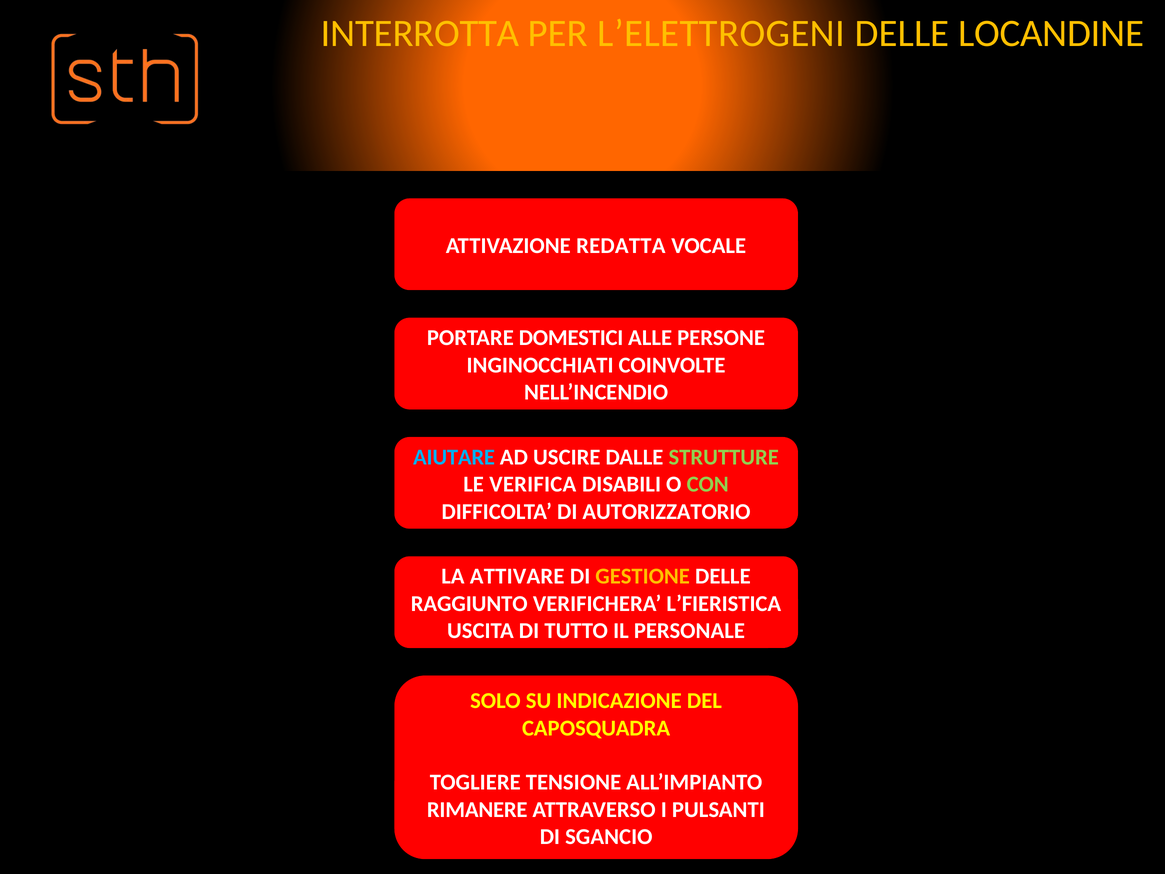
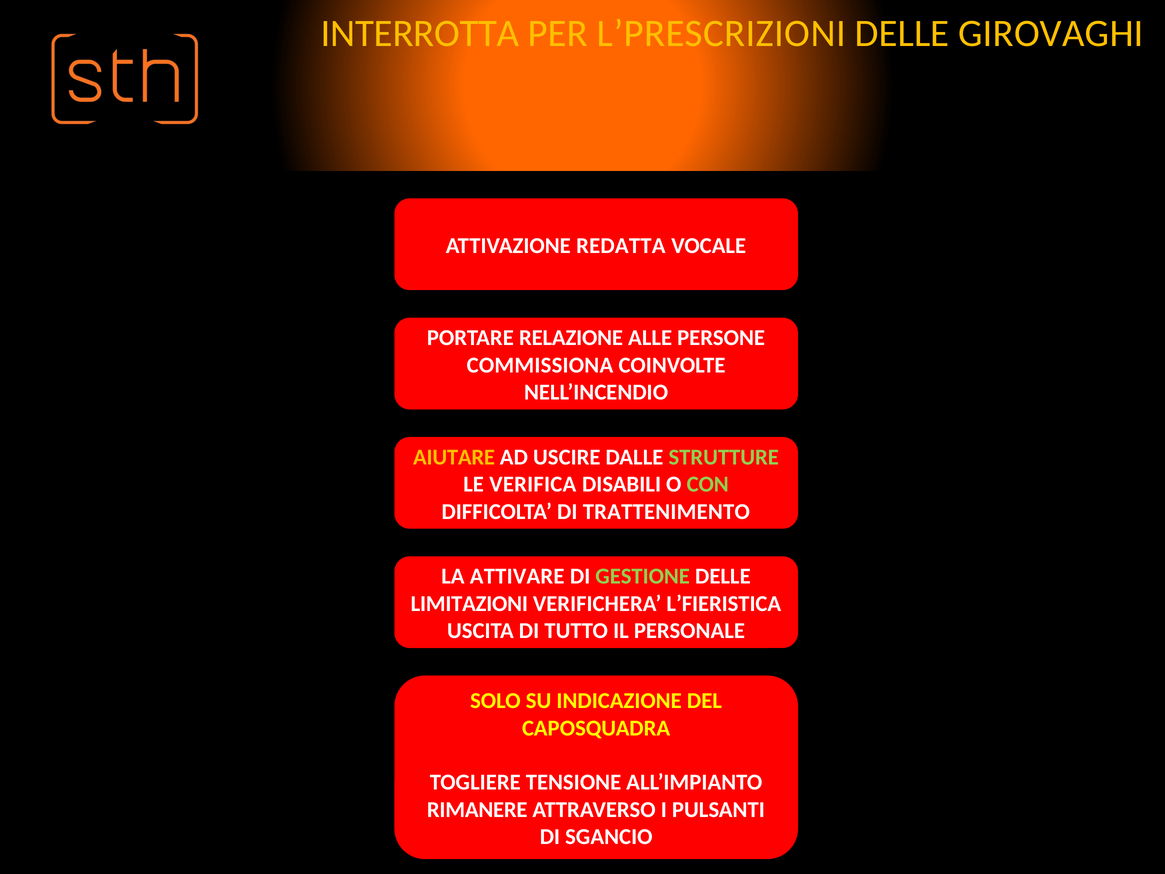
L’ELETTROGENI: L’ELETTROGENI -> L’PRESCRIZIONI (721, 33)
LOCANDINE: LOCANDINE -> GIROVAGHI (1051, 33)
DOMESTICI: DOMESTICI -> RELAZIONE (571, 338)
INGINOCCHIATI: INGINOCCHIATI -> COMMISSIONA (540, 365)
AIUTARE colour: light blue -> yellow (454, 457)
AUTORIZZATORIO: AUTORIZZATORIO -> TRATTENIMENTO (666, 511)
GESTIONE colour: yellow -> light green (643, 576)
RAGGIUNTO: RAGGIUNTO -> LIMITAZIONI (469, 604)
